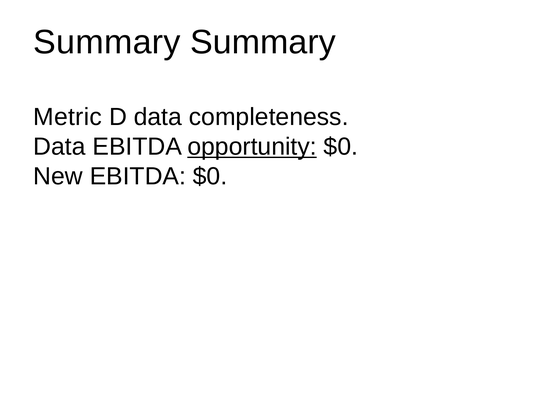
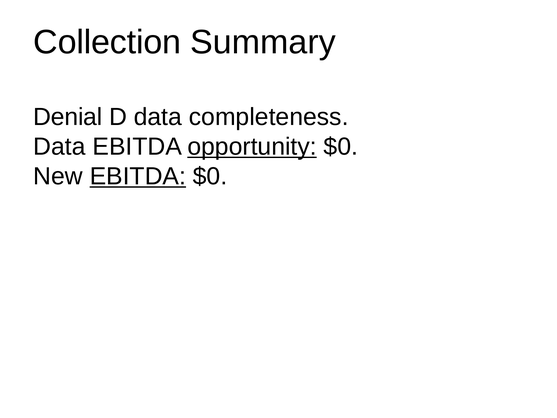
Summary: Summary -> Collection (107, 42)
Metric: Metric -> Denial (68, 117)
EBITDA underline: none -> present (138, 176)
